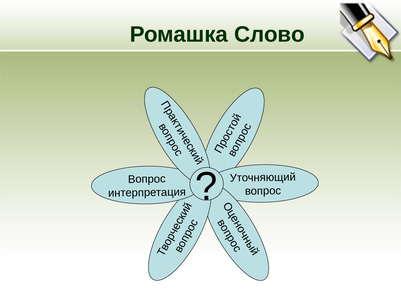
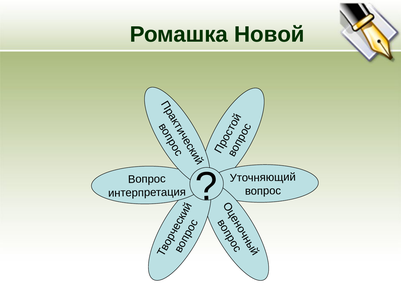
Слово: Слово -> Новой (269, 35)
